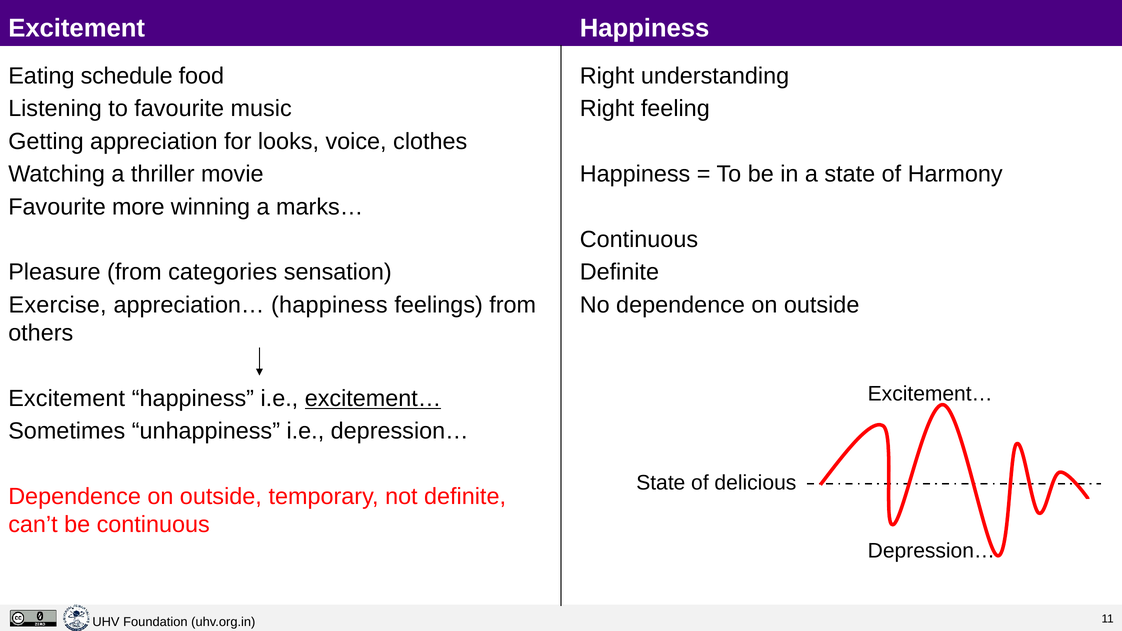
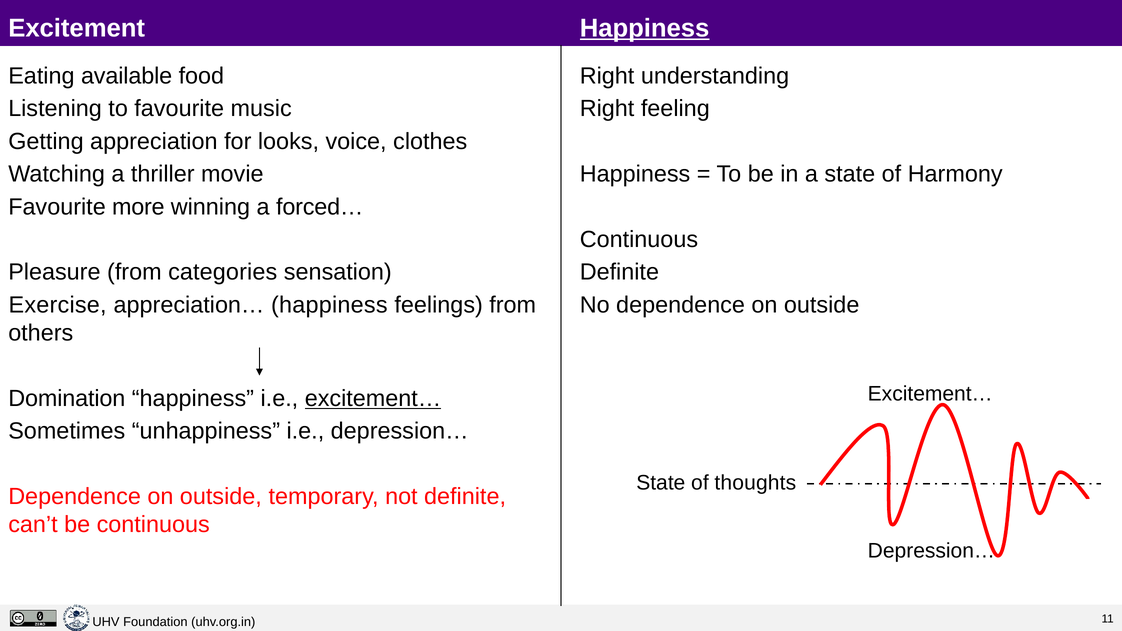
Happiness underline: none -> present (645, 28)
schedule: schedule -> available (127, 76)
marks…: marks… -> forced… (320, 207)
Excitement: Excitement -> Domination (67, 399)
delicious: delicious -> thoughts (755, 483)
